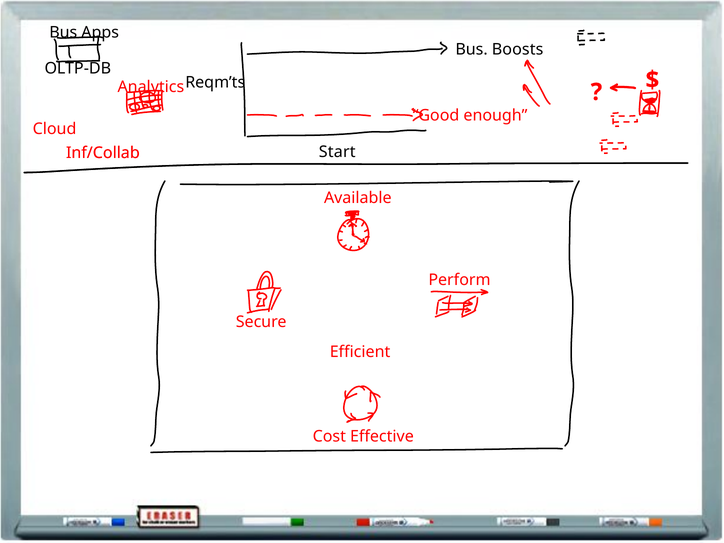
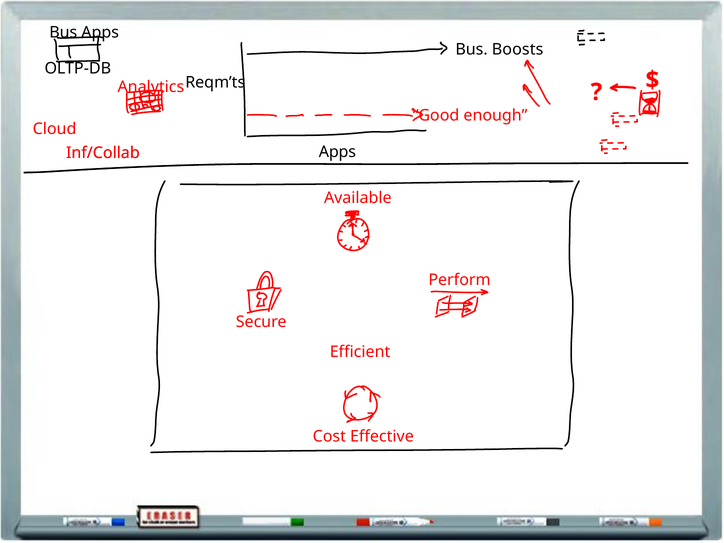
Start: Start -> Apps (337, 152)
